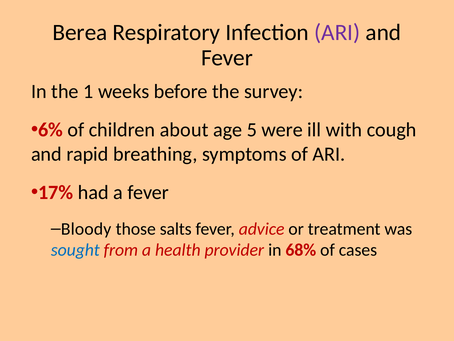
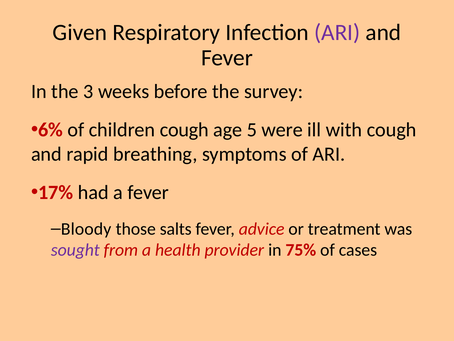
Berea: Berea -> Given (80, 32)
1: 1 -> 3 (88, 91)
children about: about -> cough (184, 130)
sought colour: blue -> purple (75, 250)
68%: 68% -> 75% (301, 250)
